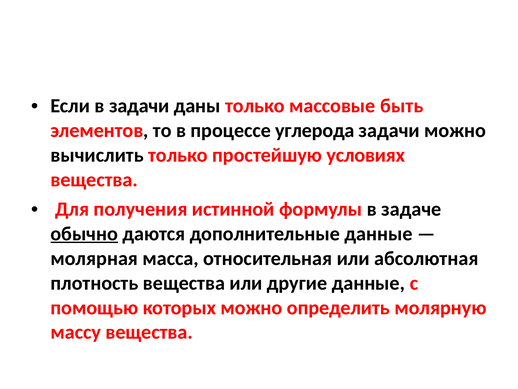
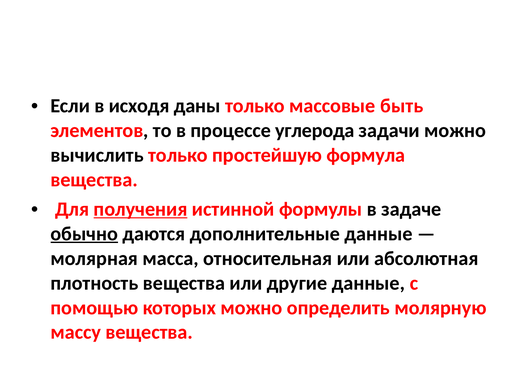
в задачи: задачи -> исходя (139, 106)
условиях: условиях -> формула (366, 155)
получения underline: none -> present (141, 209)
